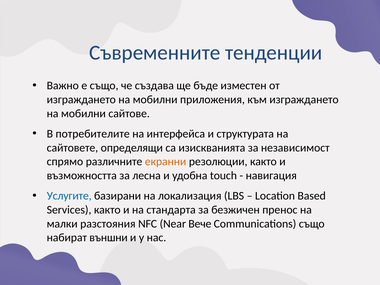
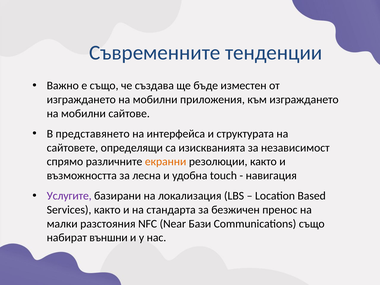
потребителите: потребителите -> представянето (93, 134)
Услугите colour: blue -> purple (69, 196)
Вече: Вече -> Бази (200, 224)
